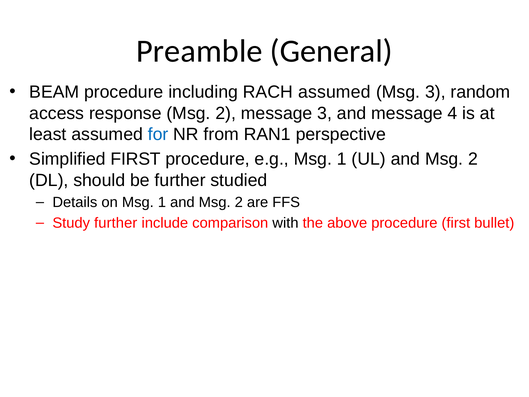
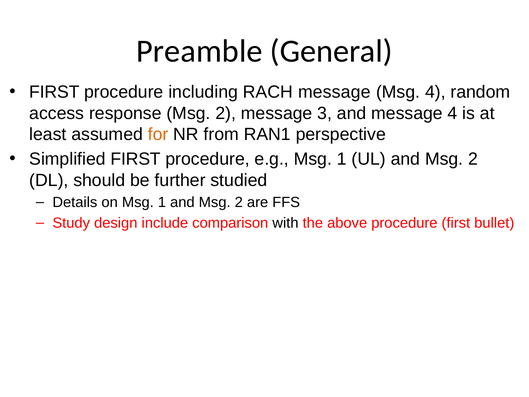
BEAM: BEAM -> FIRST (54, 92)
RACH assumed: assumed -> message (334, 92)
Msg 3: 3 -> 4 (435, 92)
for colour: blue -> orange (158, 134)
Study further: further -> design (116, 223)
